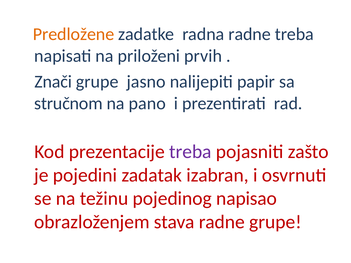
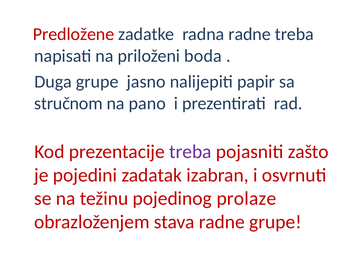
Predložene colour: orange -> red (74, 34)
prvih: prvih -> boda (203, 56)
Znači: Znači -> Duga (53, 82)
napisao: napisao -> prolaze (246, 199)
